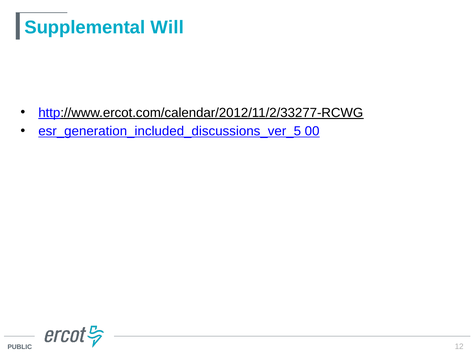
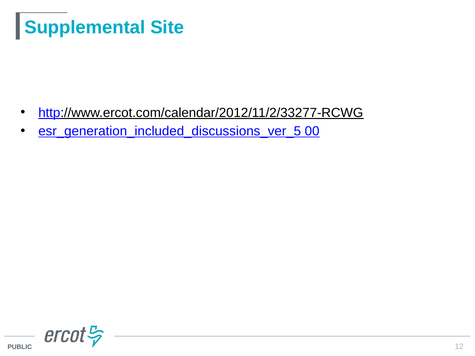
Will: Will -> Site (167, 27)
